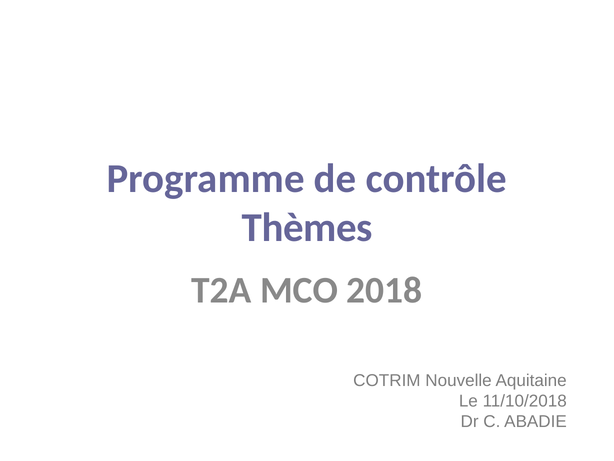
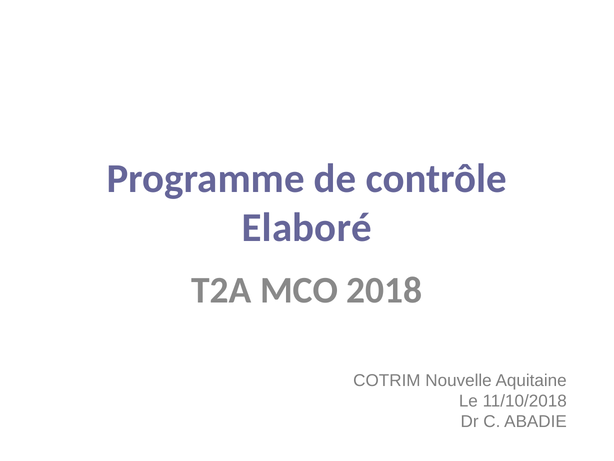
Thèmes: Thèmes -> Elaboré (307, 228)
